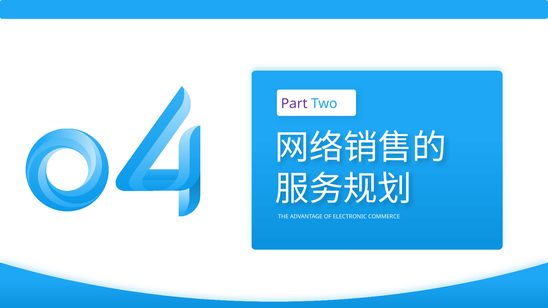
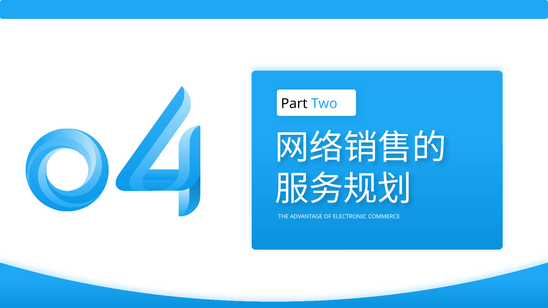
Part colour: purple -> black (294, 104)
